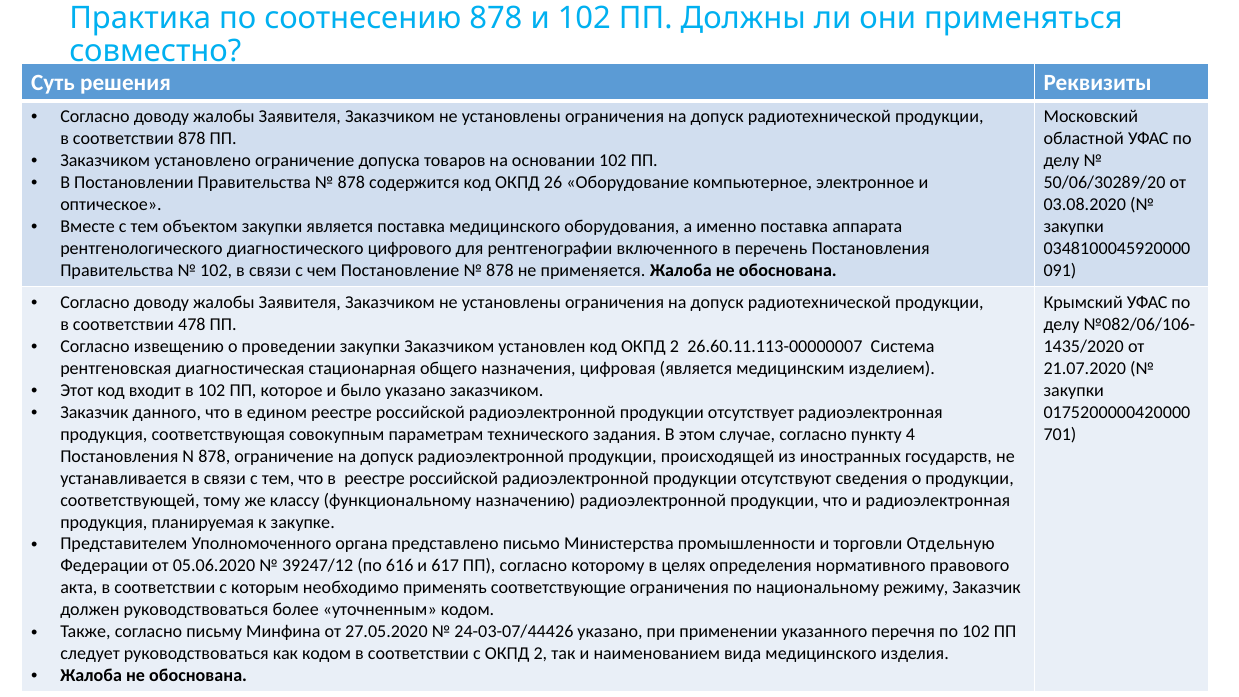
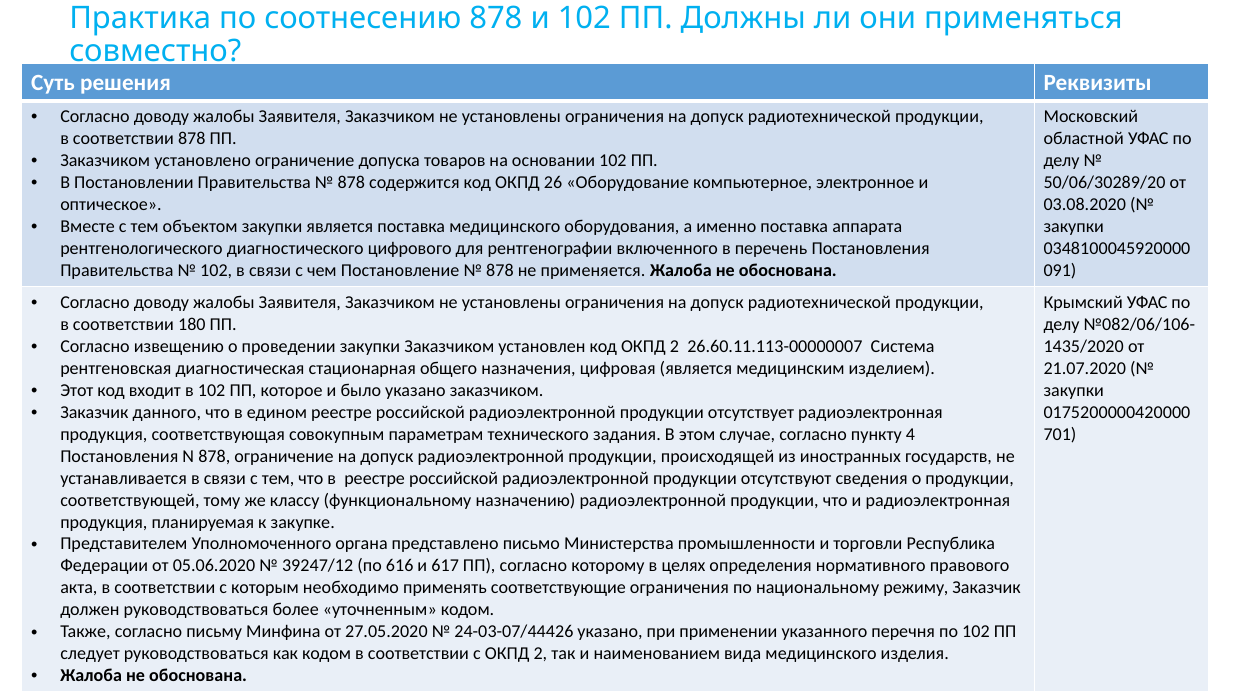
478: 478 -> 180 (192, 324)
Отдельную: Отдельную -> Республика (951, 544)
